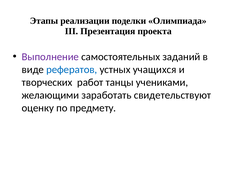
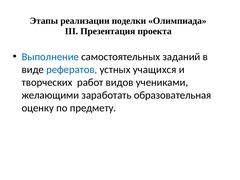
Выполнение colour: purple -> blue (50, 57)
танцы: танцы -> видов (120, 82)
свидетельствуют: свидетельствуют -> образовательная (173, 95)
